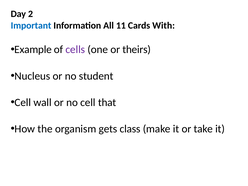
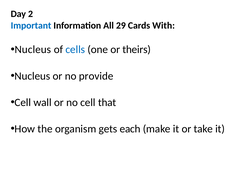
11: 11 -> 29 (121, 25)
Example: Example -> Nucleus (33, 50)
cells colour: purple -> blue (75, 50)
student: student -> provide (96, 76)
class: class -> each (130, 129)
